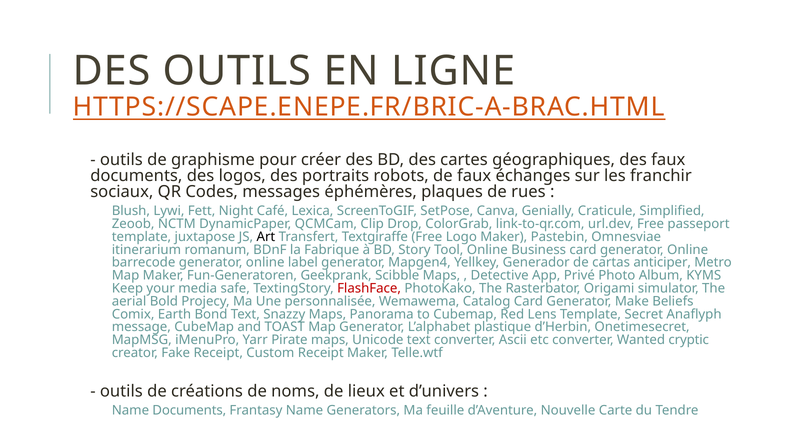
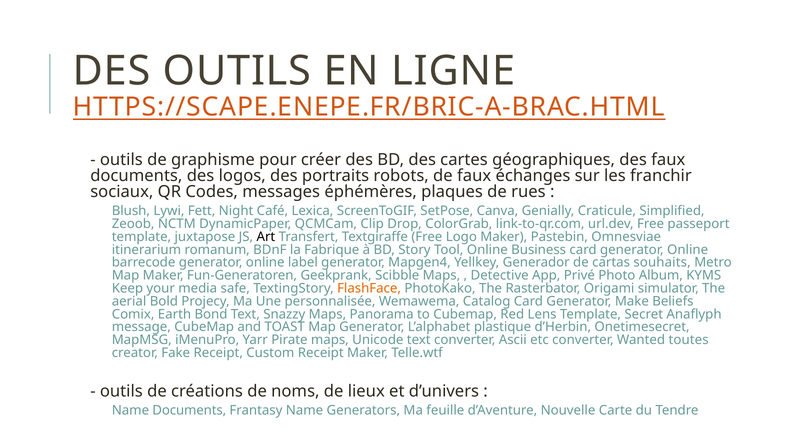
anticiper: anticiper -> souhaits (662, 263)
FlashFace colour: red -> orange (369, 289)
cryptic: cryptic -> toutes (689, 340)
